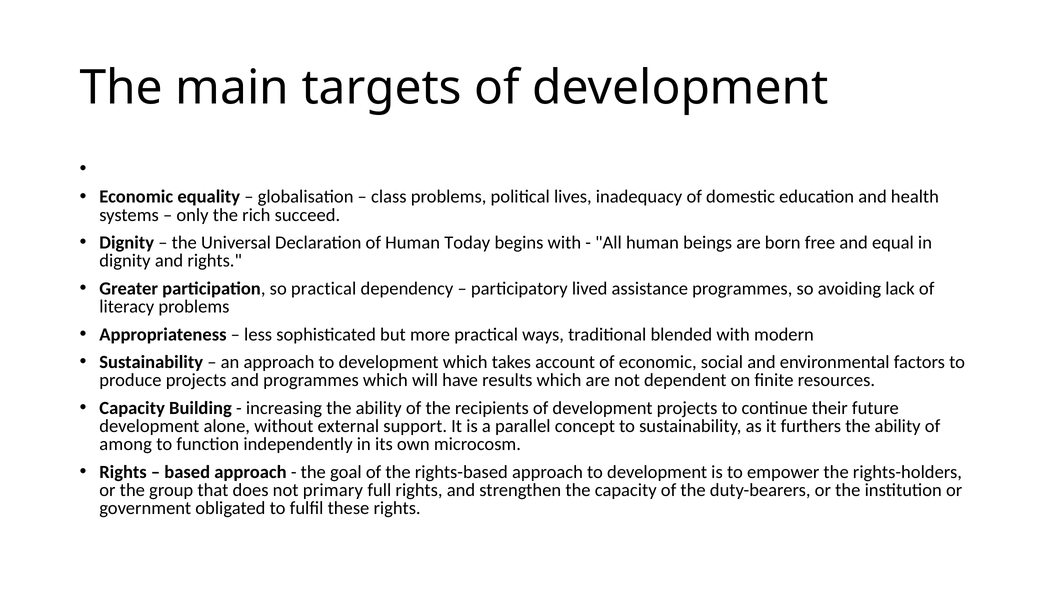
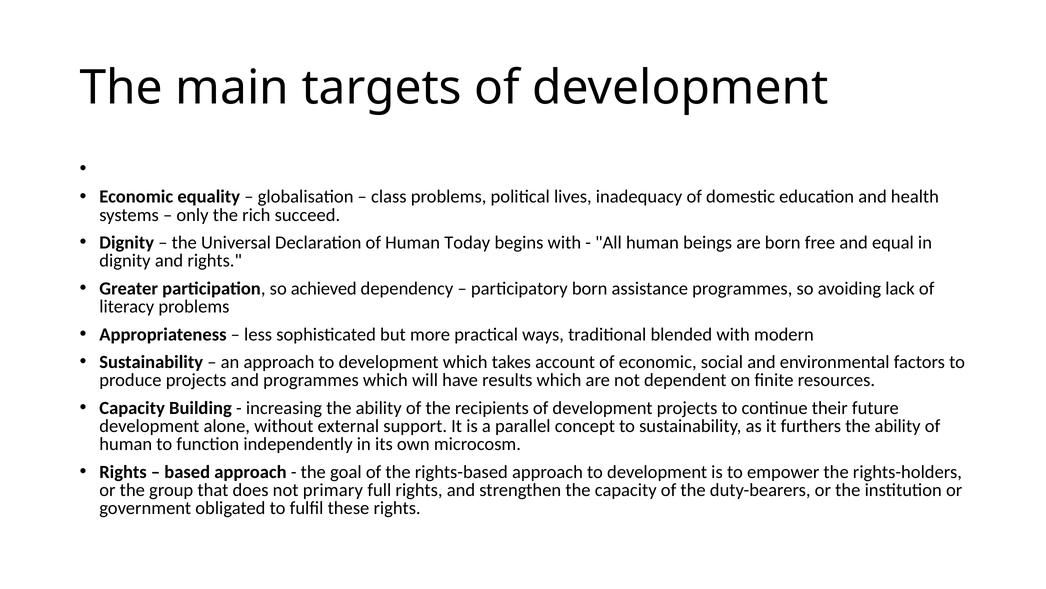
so practical: practical -> achieved (324, 288)
participatory lived: lived -> born (590, 288)
among: among -> human (126, 444)
